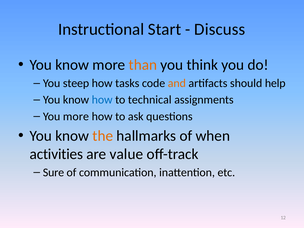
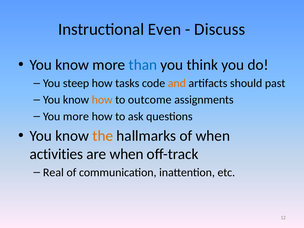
Start: Start -> Even (165, 29)
than colour: orange -> blue (143, 65)
help: help -> past (275, 83)
how colour: blue -> orange (102, 100)
technical: technical -> outcome (150, 100)
are value: value -> when (127, 154)
Sure: Sure -> Real (53, 172)
